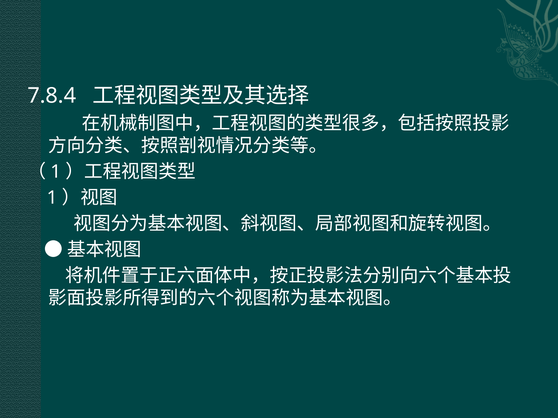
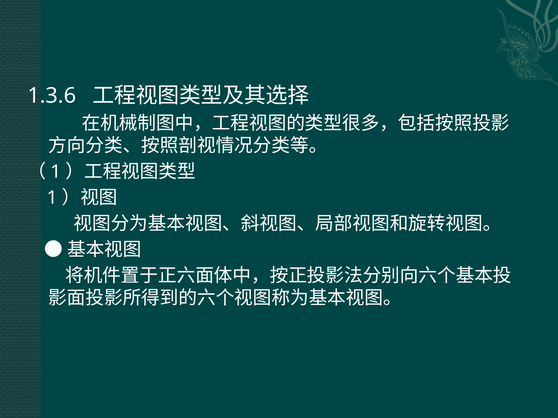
7.8.4: 7.8.4 -> 1.3.6 (52, 96)
